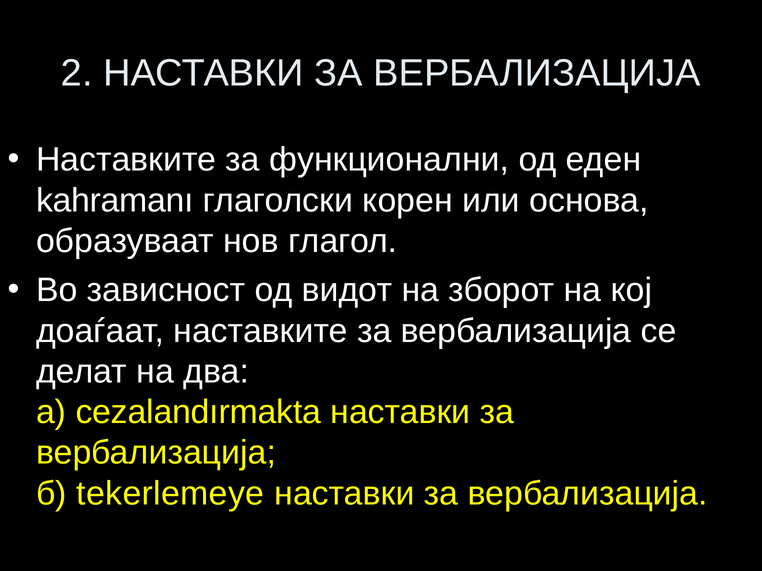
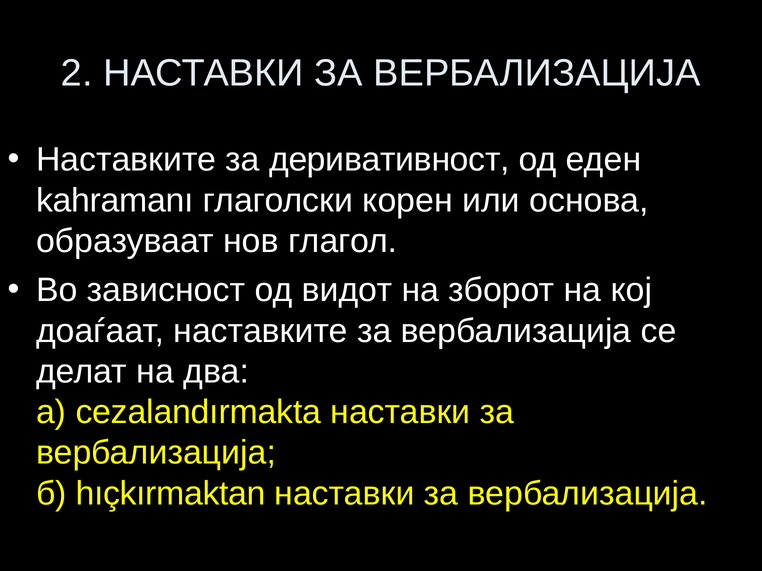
функционални: функционални -> деривативност (389, 160)
tekerlemeye: tekerlemeye -> hıçkırmaktan (171, 494)
